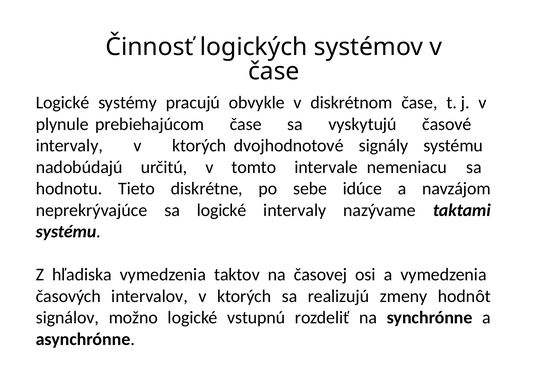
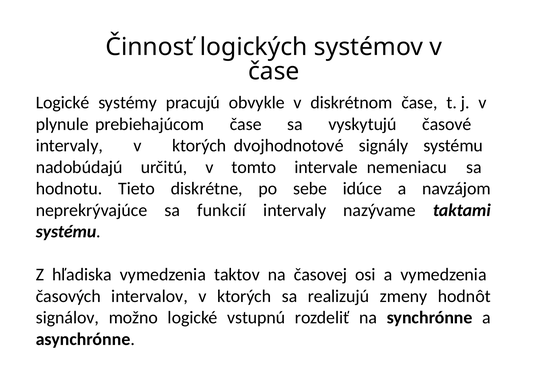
sa logické: logické -> funkcií (222, 210)
